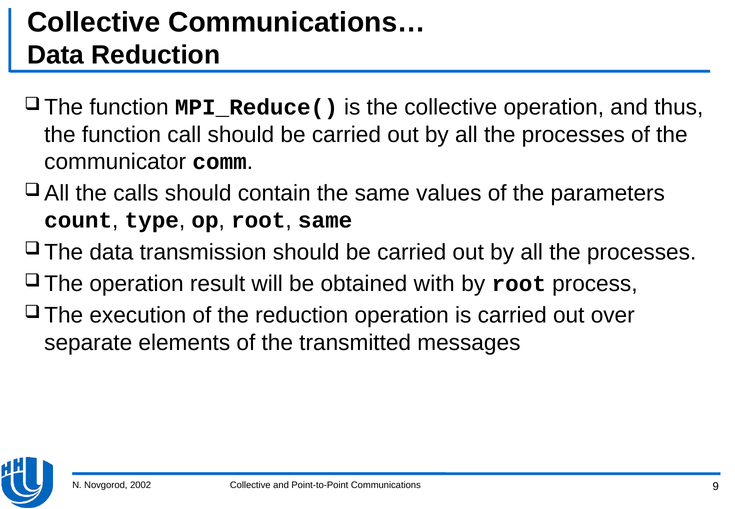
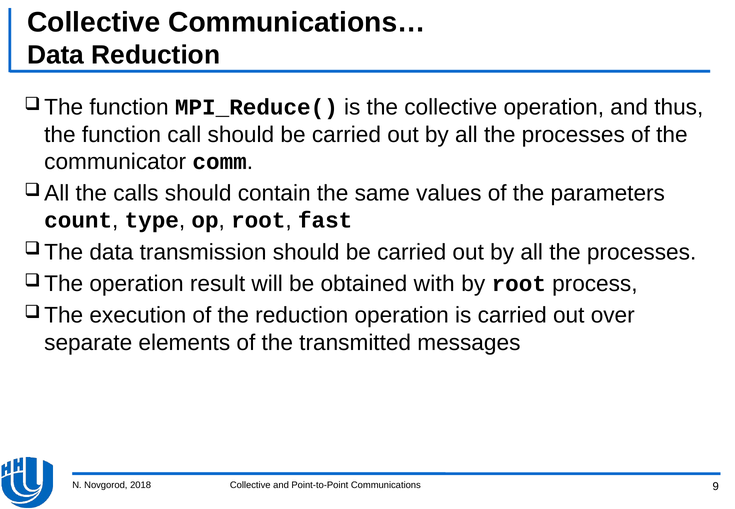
same: same -> fast (325, 220)
2002: 2002 -> 2018 (141, 485)
